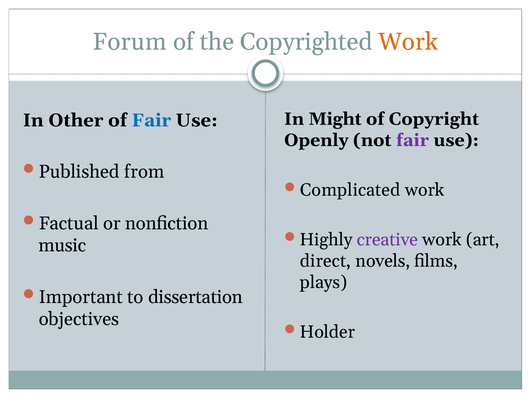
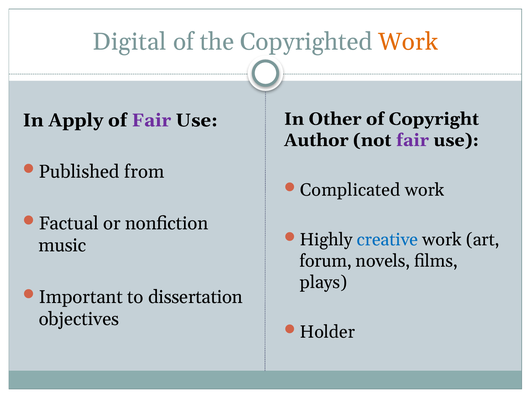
Forum: Forum -> Digital (130, 42)
Might: Might -> Other (335, 119)
Other: Other -> Apply (76, 120)
Fair colour: blue -> purple (151, 120)
Openly: Openly -> Author (316, 140)
creative colour: purple -> blue (387, 240)
direct: direct -> forum (326, 261)
